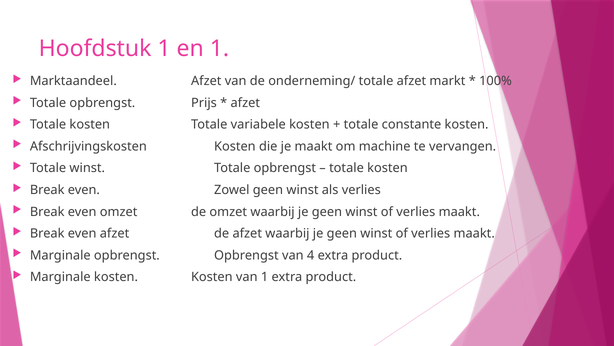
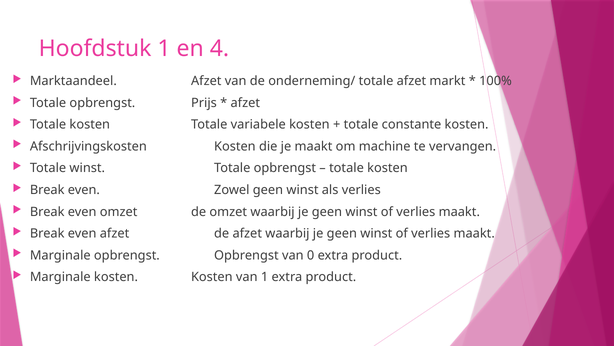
en 1: 1 -> 4 (219, 48)
4: 4 -> 0 (311, 255)
